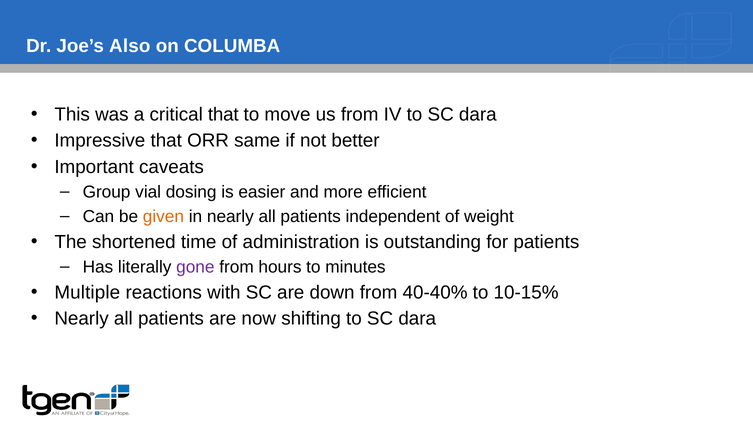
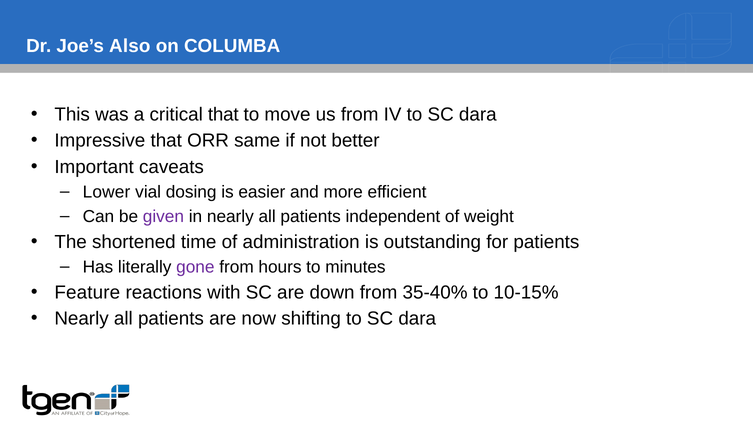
Group: Group -> Lower (106, 192)
given colour: orange -> purple (163, 216)
Multiple: Multiple -> Feature (87, 292)
40-40%: 40-40% -> 35-40% (435, 292)
